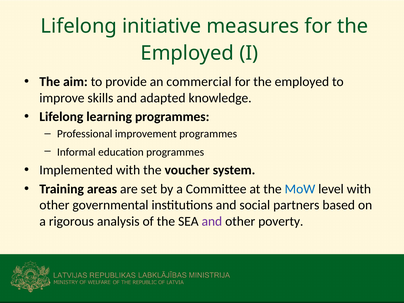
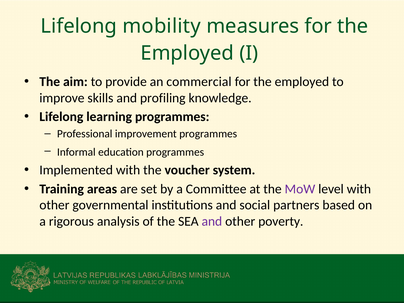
initiative: initiative -> mobility (162, 26)
adapted: adapted -> profiling (163, 98)
MoW colour: blue -> purple (300, 189)
